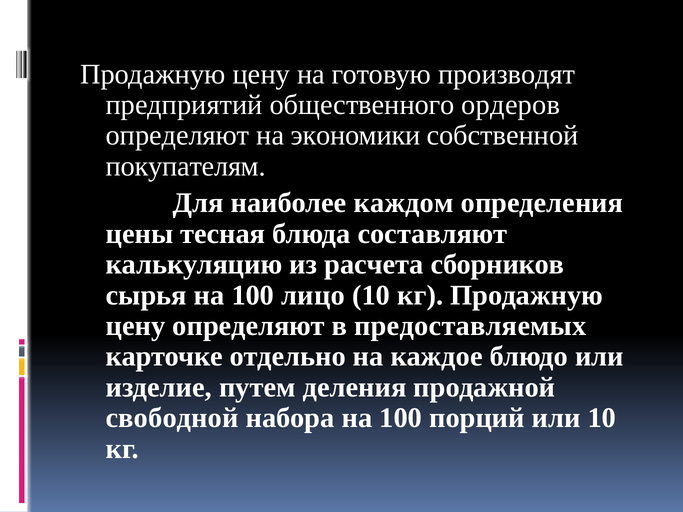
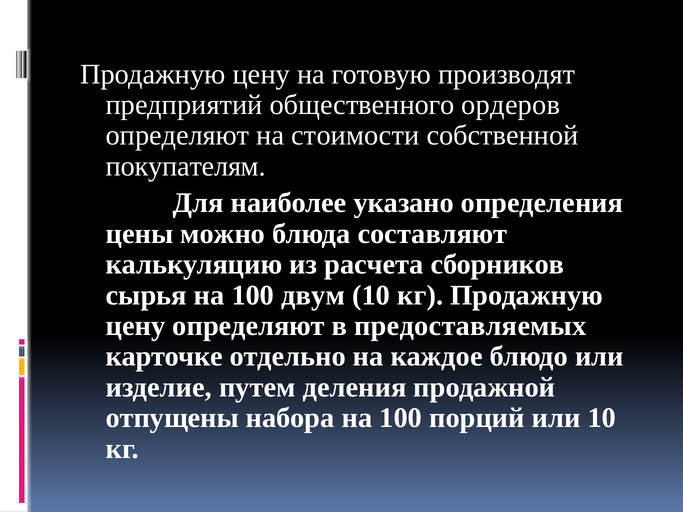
экономики: экономики -> стоимости (355, 136)
каждом: каждом -> указано (404, 203)
тесная: тесная -> можно (223, 234)
лицо: лицо -> двум (313, 295)
свободной: свободной -> отпущены (172, 418)
